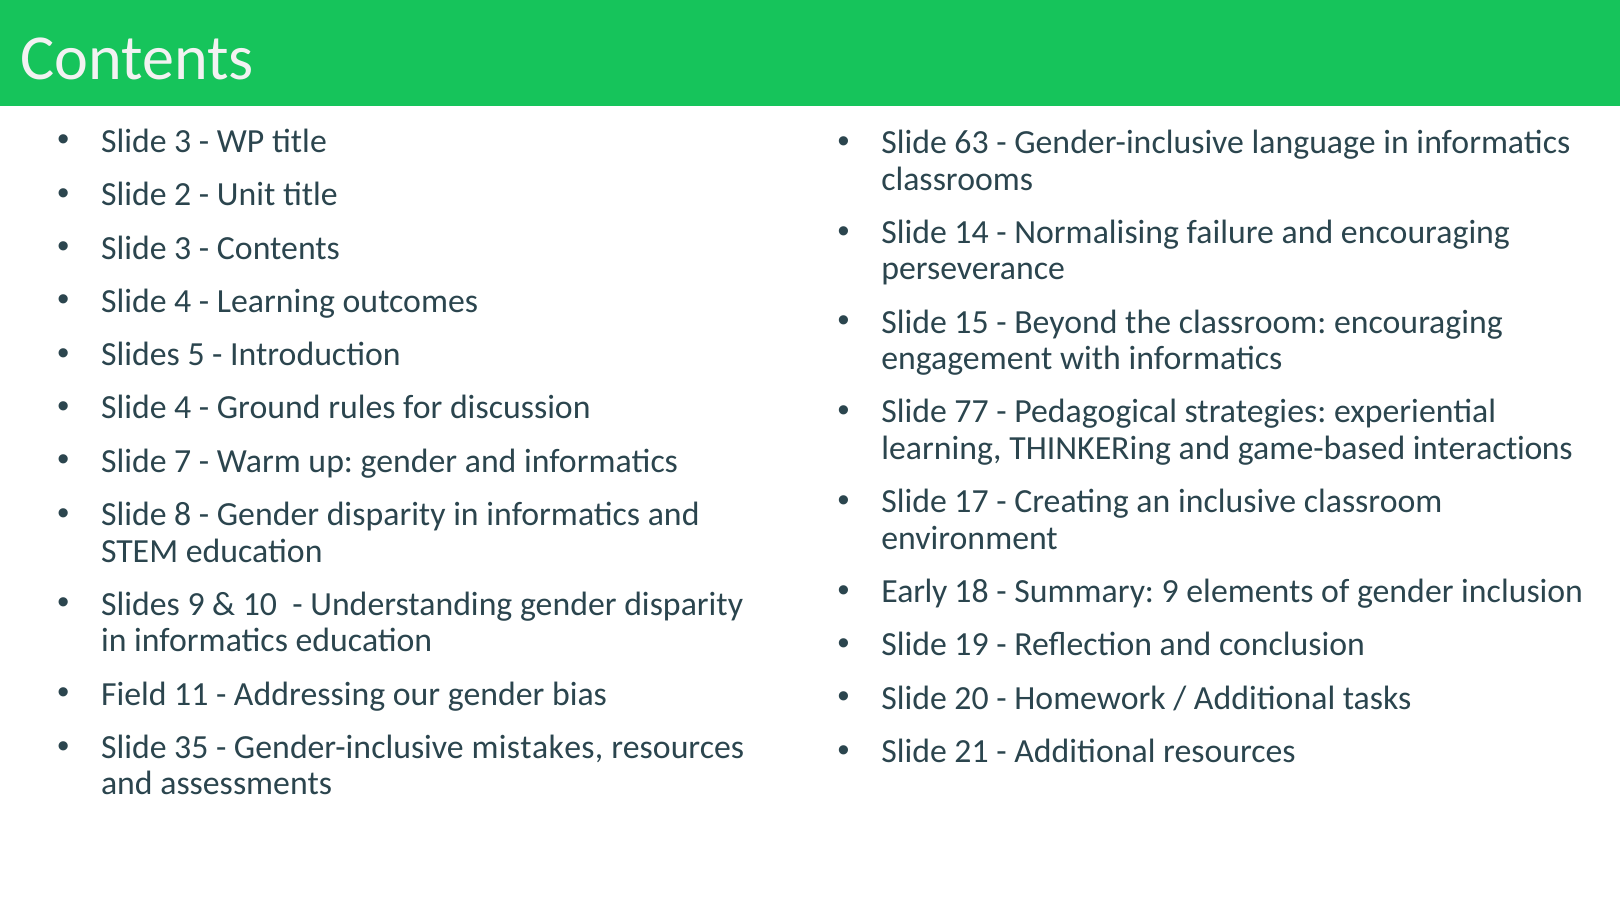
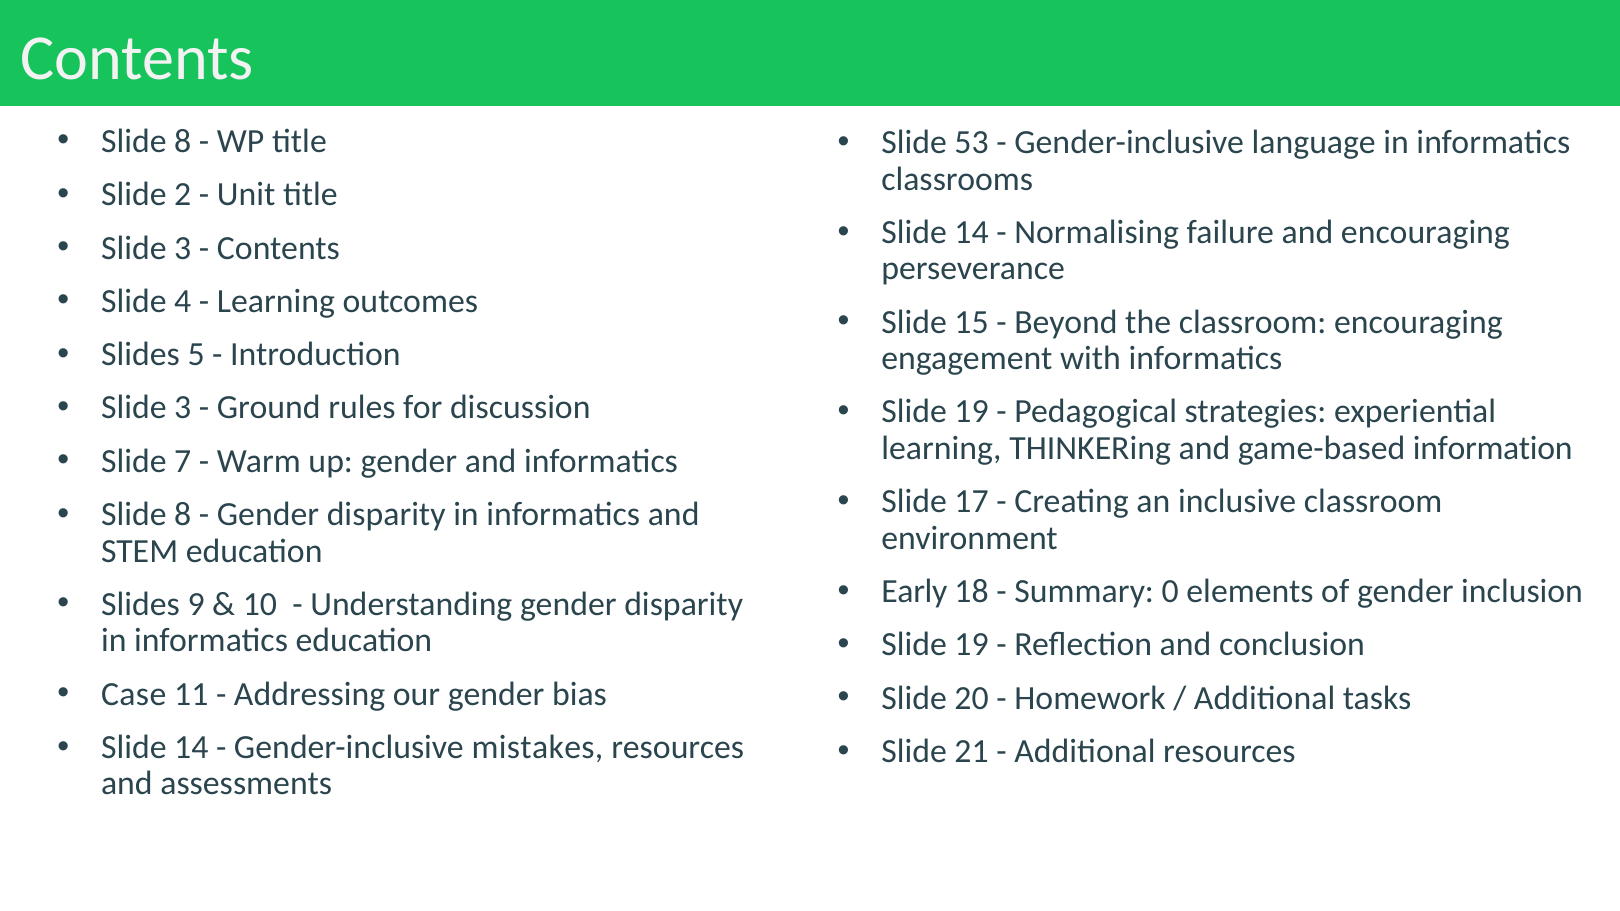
3: 3 -> 8 (183, 141)
63: 63 -> 53 (972, 143)
4: 4 -> 3 (183, 408)
77: 77 -> 19 (972, 412)
interactions: interactions -> information (1493, 448)
Summary 9: 9 -> 0 (1170, 591)
Field: Field -> Case (134, 694)
35: 35 -> 14 (191, 748)
